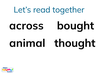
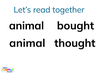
across: across -> animal (26, 26)
